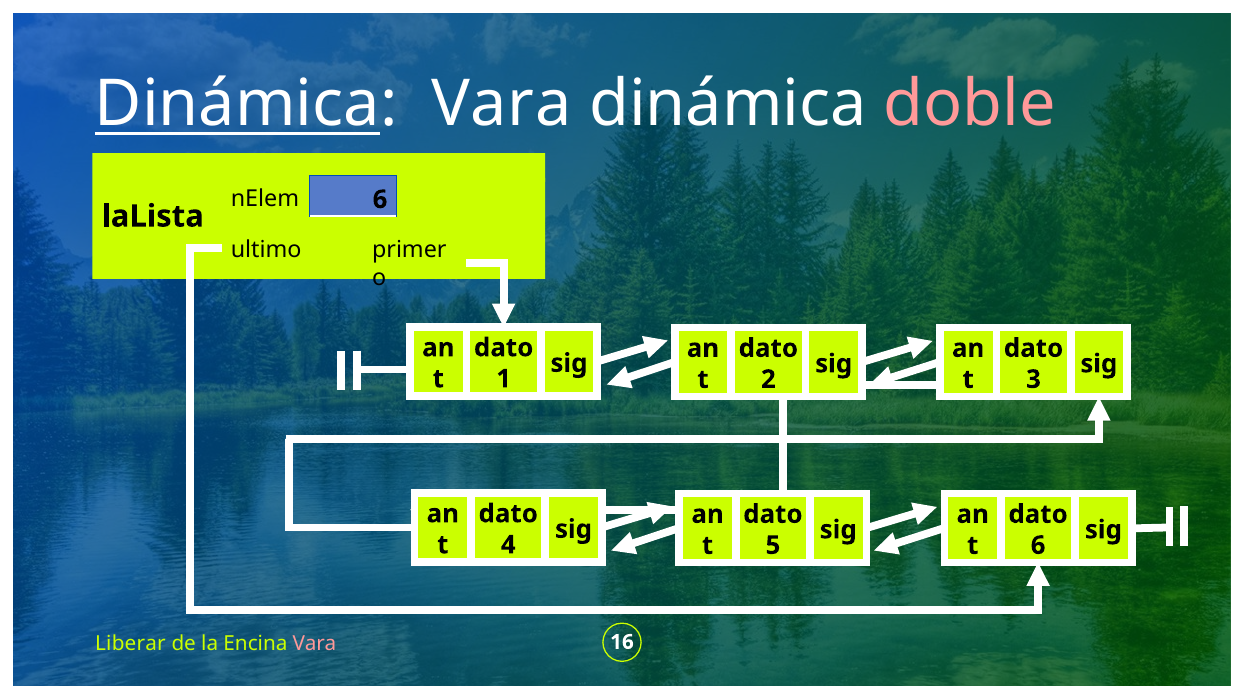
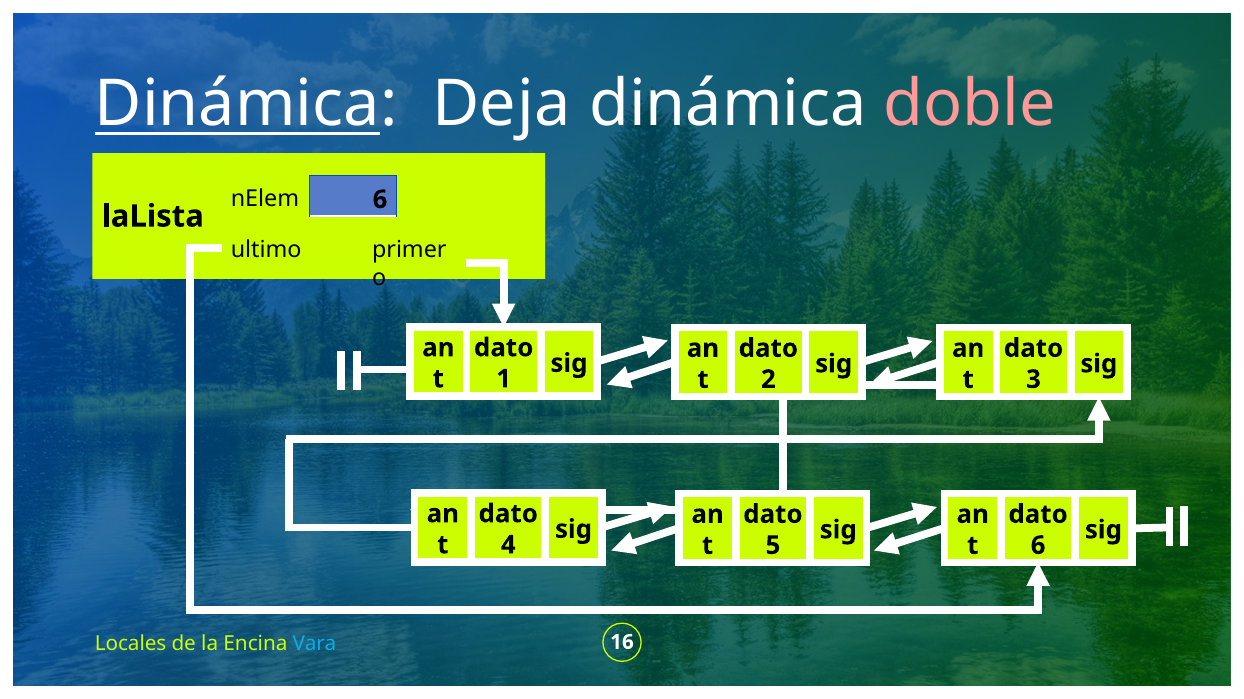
Dinámica Vara: Vara -> Deja (501, 104)
Liberar: Liberar -> Locales (131, 644)
Vara colour: pink -> light blue (314, 644)
